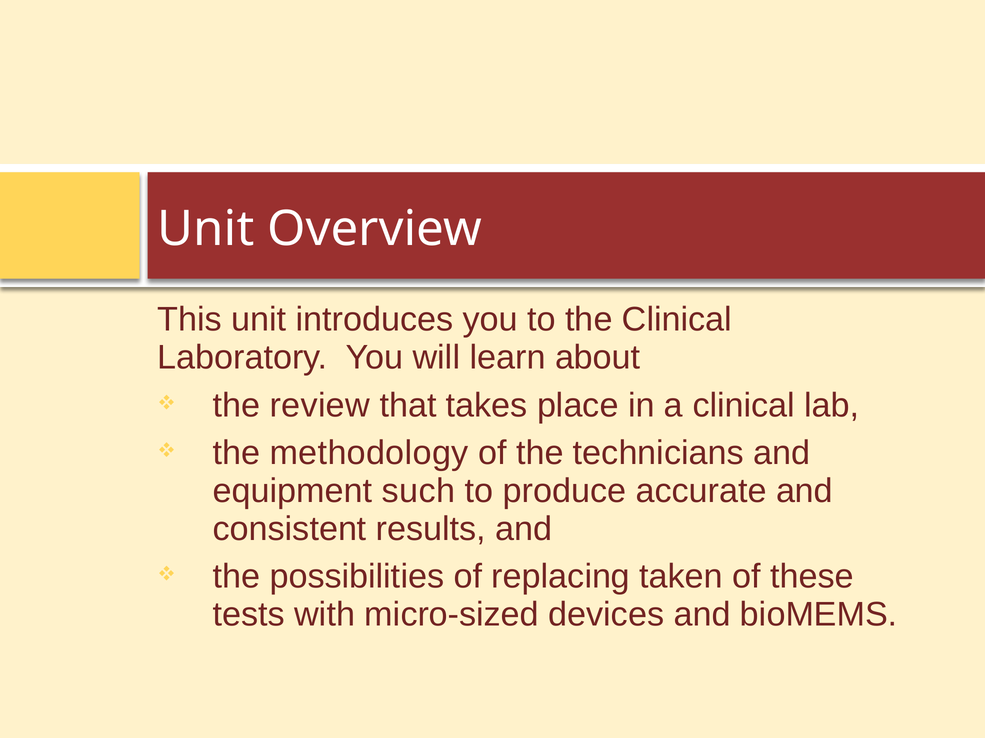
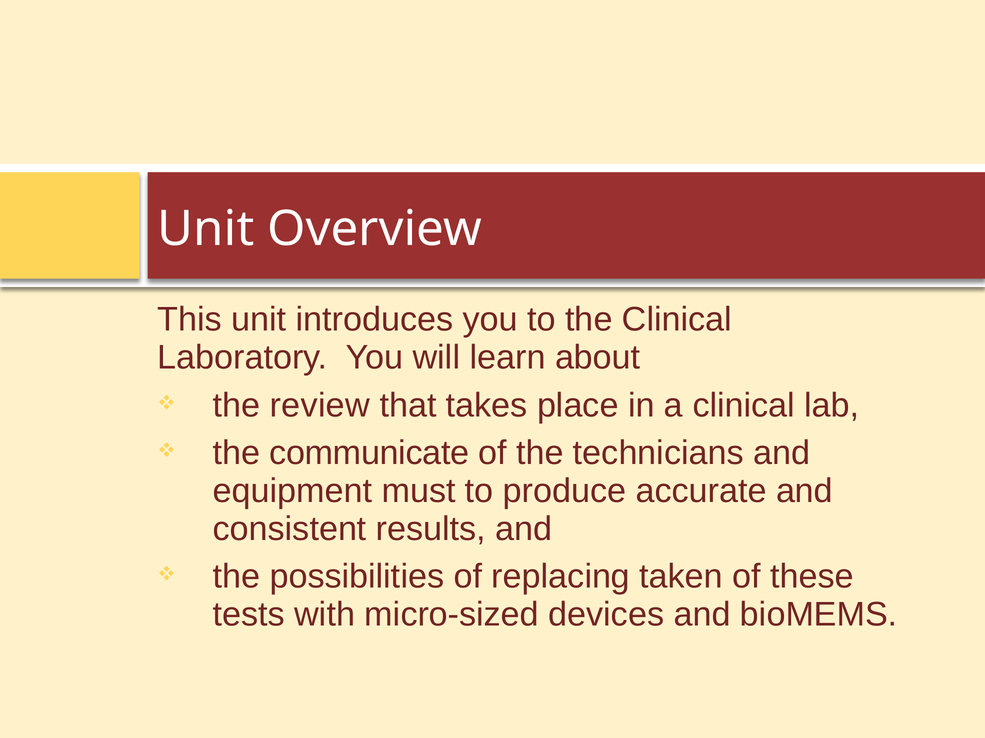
methodology: methodology -> communicate (369, 453)
such: such -> must (419, 491)
